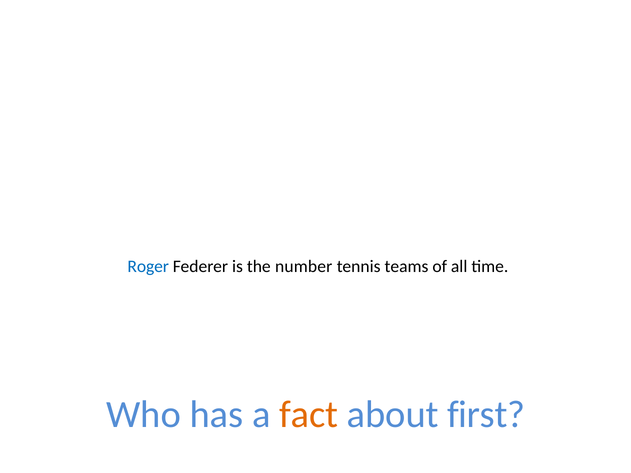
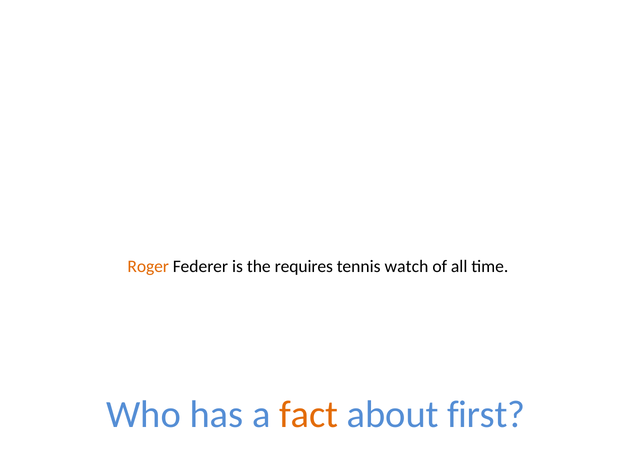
Roger colour: blue -> orange (148, 266)
number: number -> requires (304, 266)
teams: teams -> watch (406, 266)
